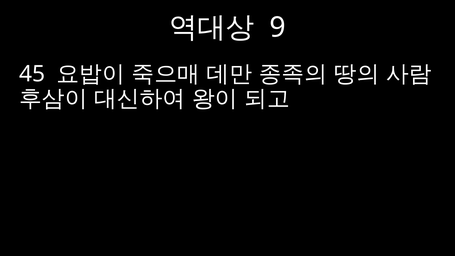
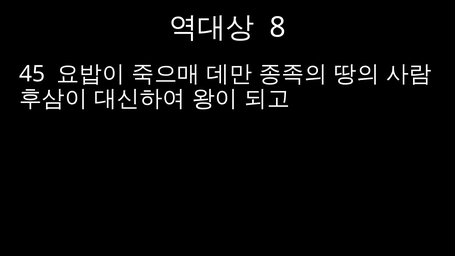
9: 9 -> 8 (278, 27)
